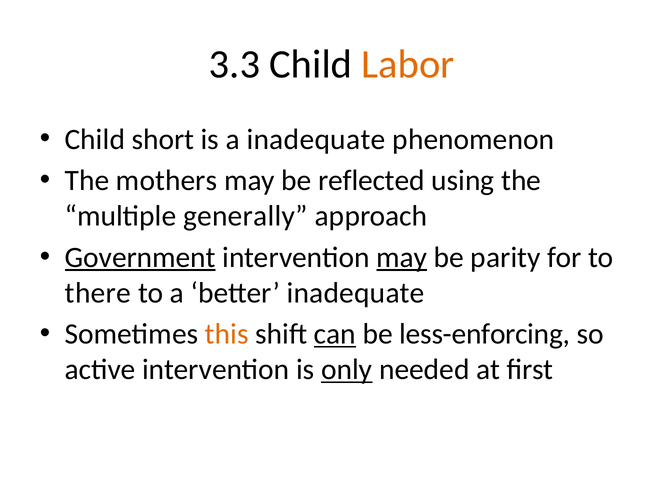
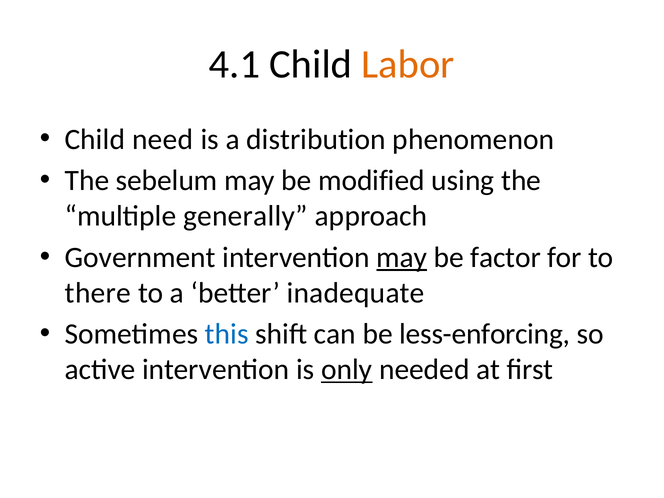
3.3: 3.3 -> 4.1 (235, 64)
short: short -> need (163, 139)
a inadequate: inadequate -> distribution (316, 139)
mothers: mothers -> sebelum (167, 181)
reflected: reflected -> modified (371, 181)
Government underline: present -> none (140, 257)
parity: parity -> factor (506, 257)
this colour: orange -> blue (227, 334)
can underline: present -> none (335, 334)
